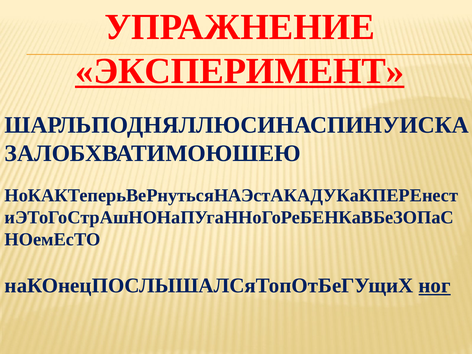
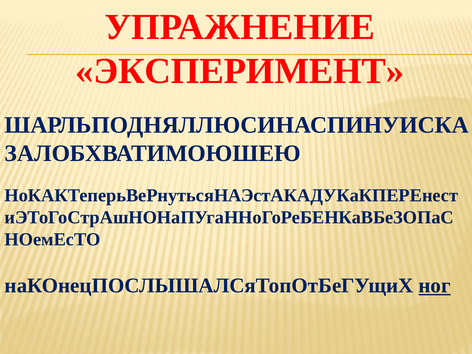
ЭКСПЕРИМЕНТ underline: present -> none (240, 71)
